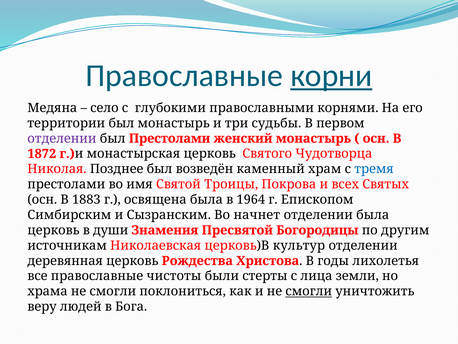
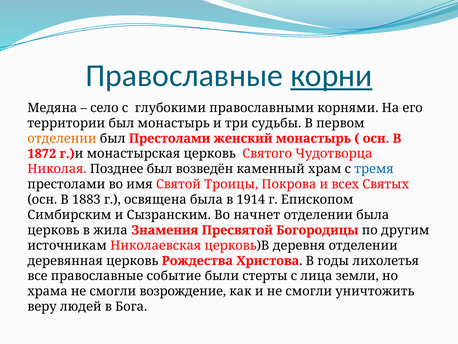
отделении colour: purple -> orange (62, 138)
1964: 1964 -> 1914 (251, 199)
души: души -> жила (110, 230)
культур: культур -> деревня (299, 245)
чистоты: чистоты -> событие (174, 276)
поклониться: поклониться -> возрождение (183, 291)
смогли underline: present -> none (309, 291)
